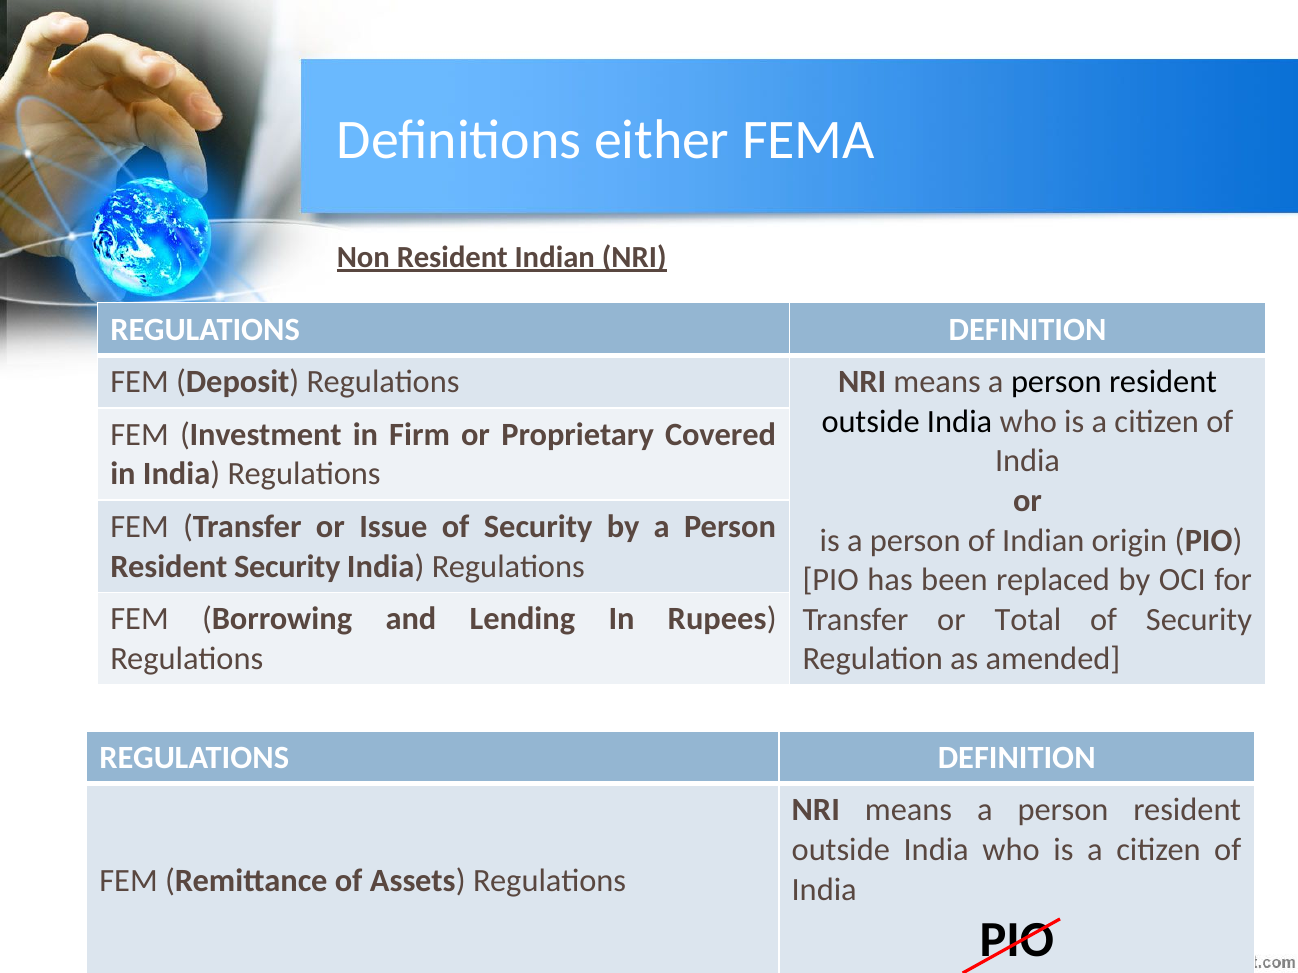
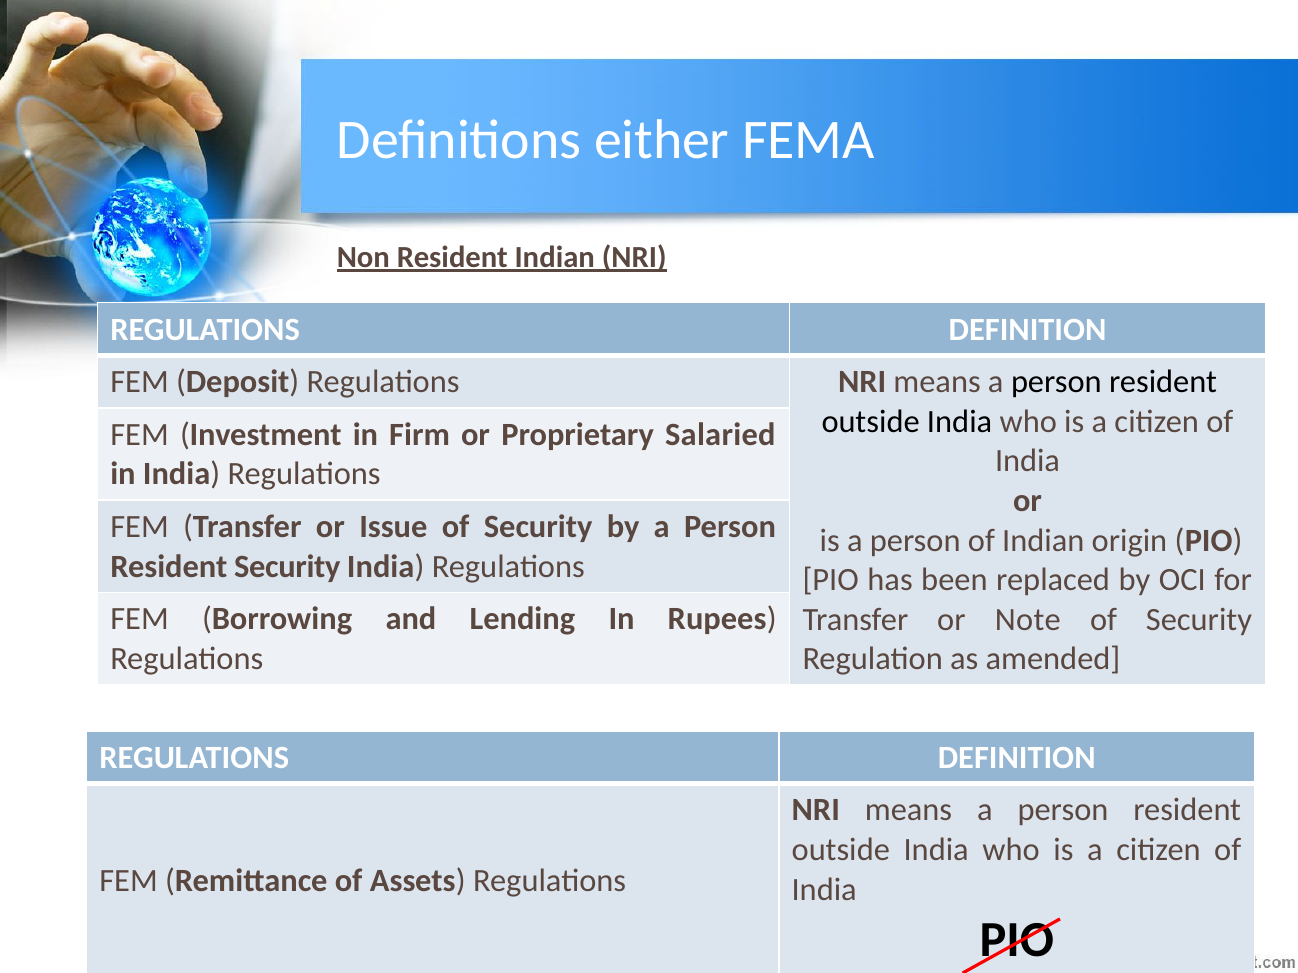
Covered: Covered -> Salaried (720, 435)
Total: Total -> Note (1028, 620)
